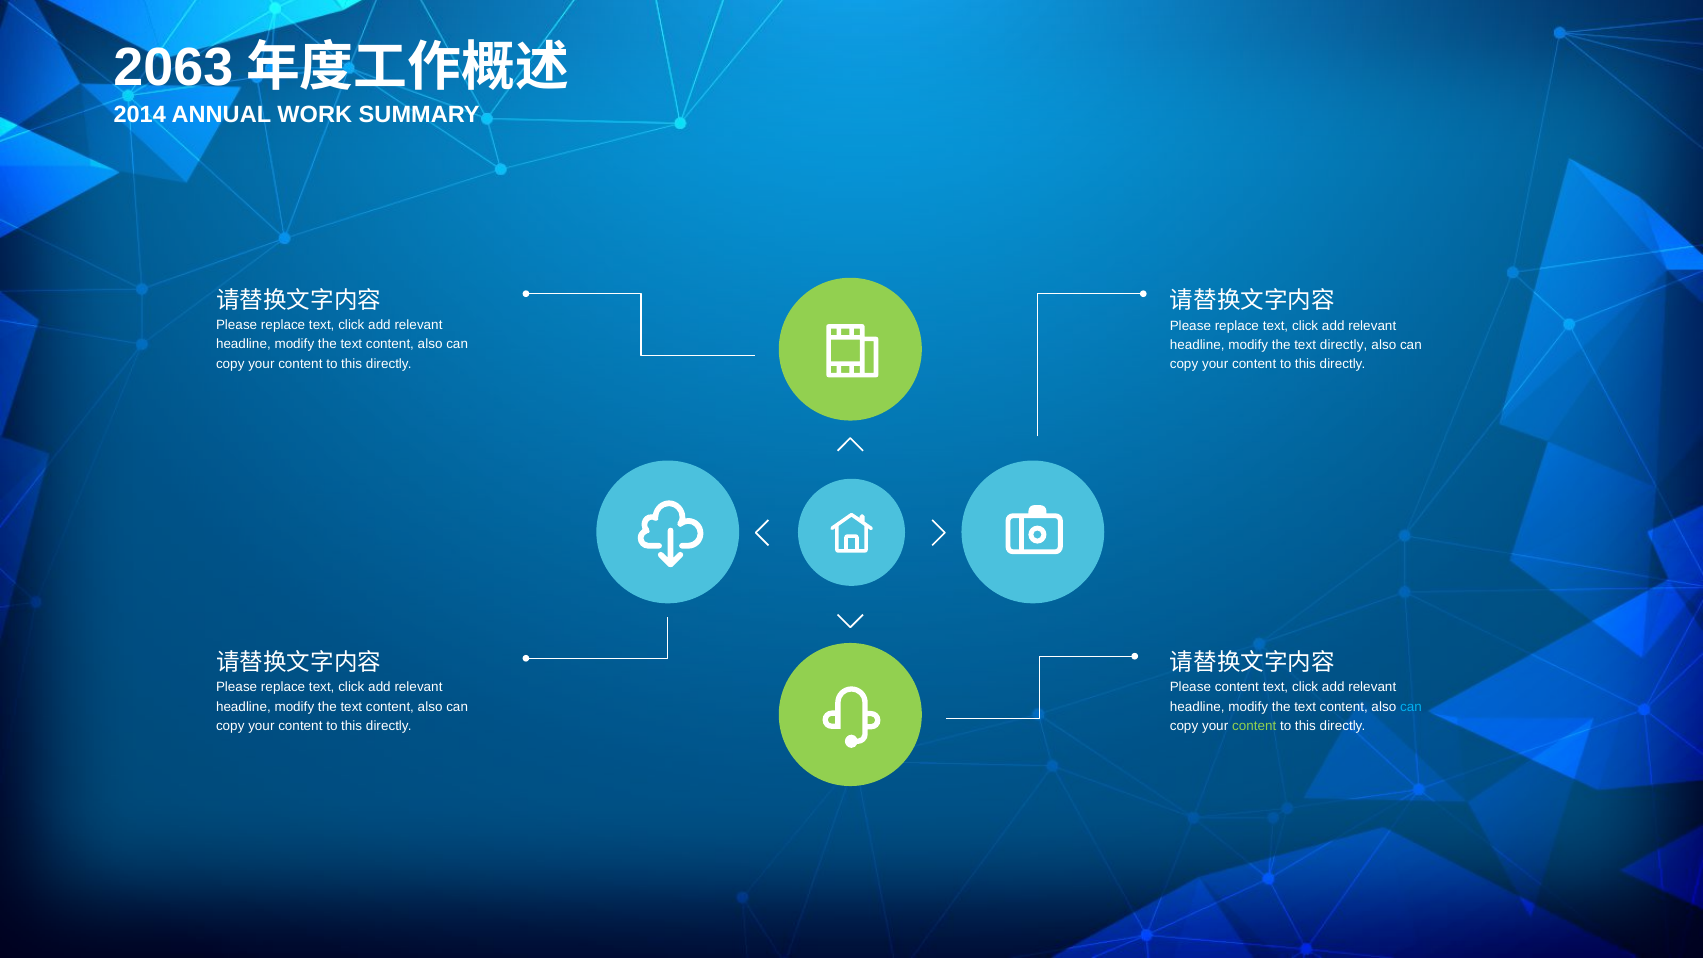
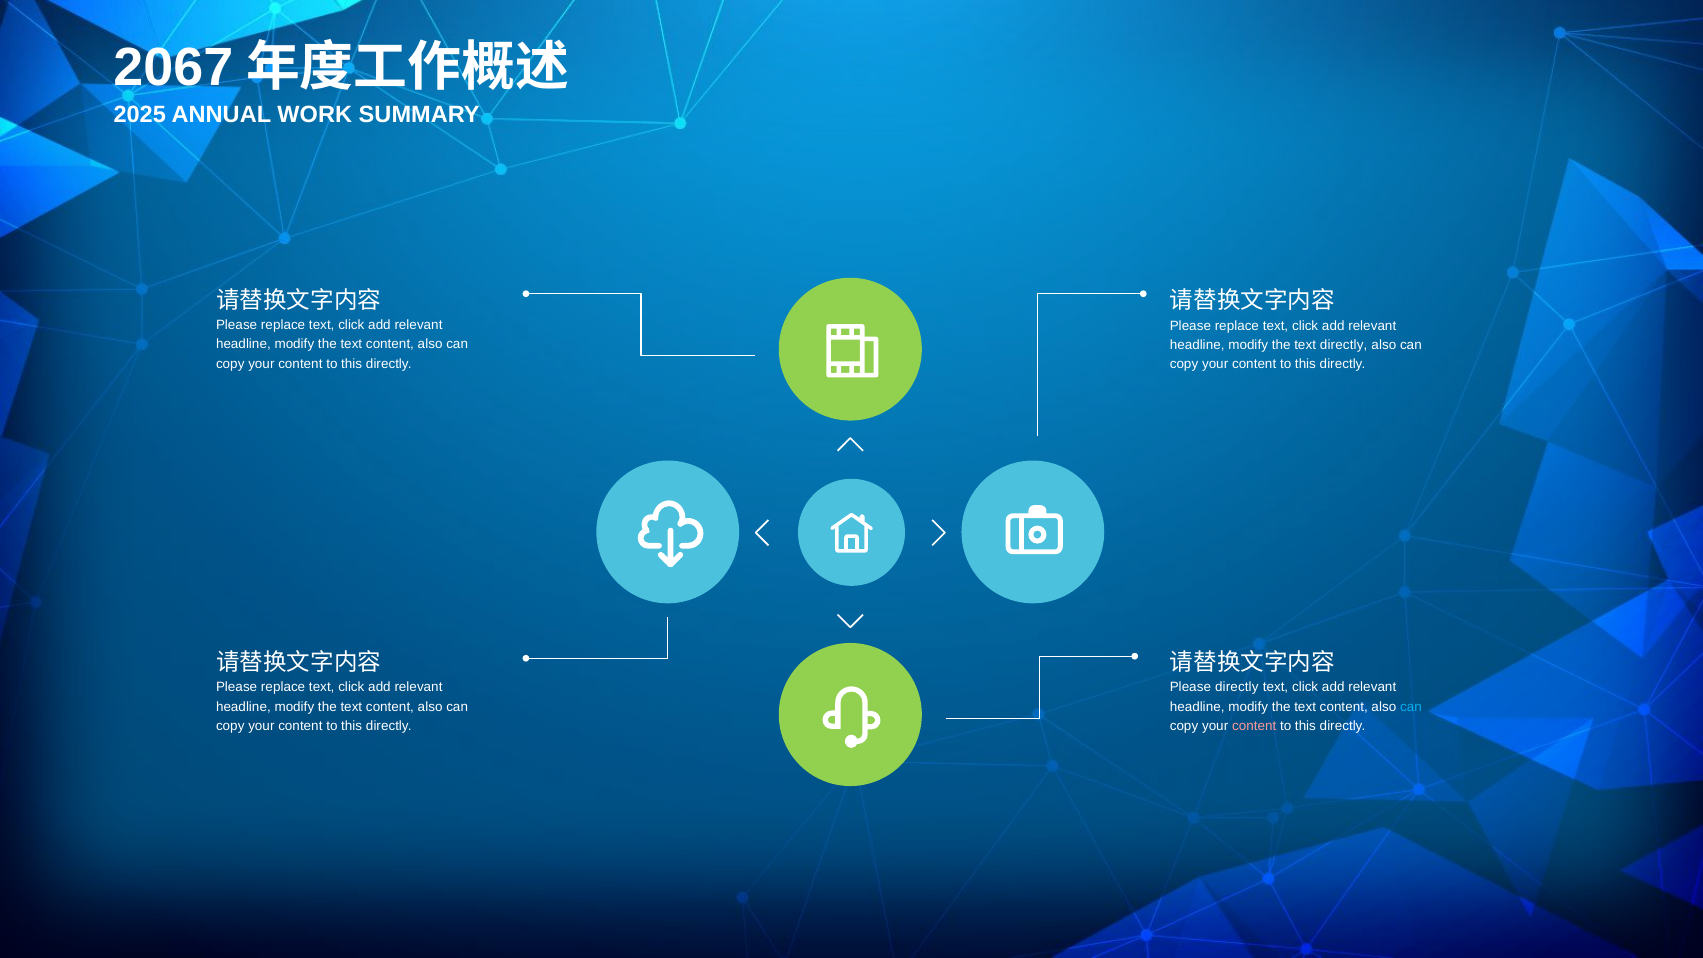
2063: 2063 -> 2067 (173, 67)
2014: 2014 -> 2025 (140, 114)
Please content: content -> directly (1237, 687)
content colour: light green -> pink (1254, 726)
